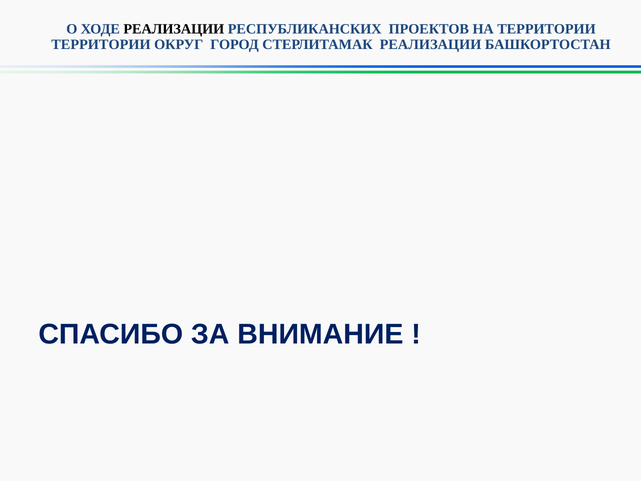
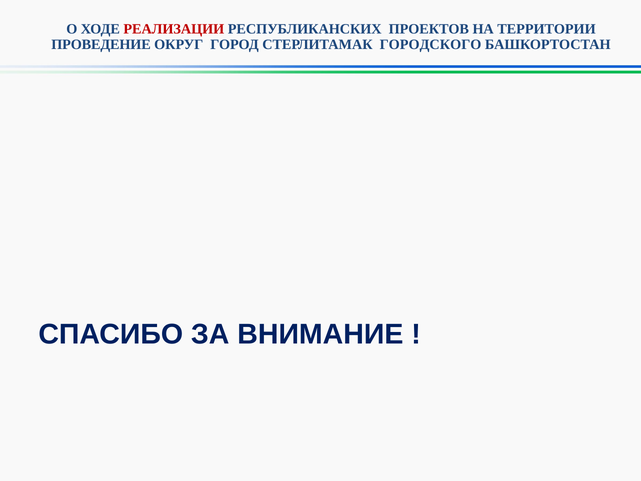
РЕАЛИЗАЦИИ colour: black -> red (174, 29)
ТЕРРИТОРИИ: ТЕРРИТОРИИ -> ПРОВЕДЕНИЕ (101, 45)
СТЕРЛИТАМАК РЕАЛИЗАЦИИ: РЕАЛИЗАЦИИ -> ГОРОДСКОГО (431, 45)
